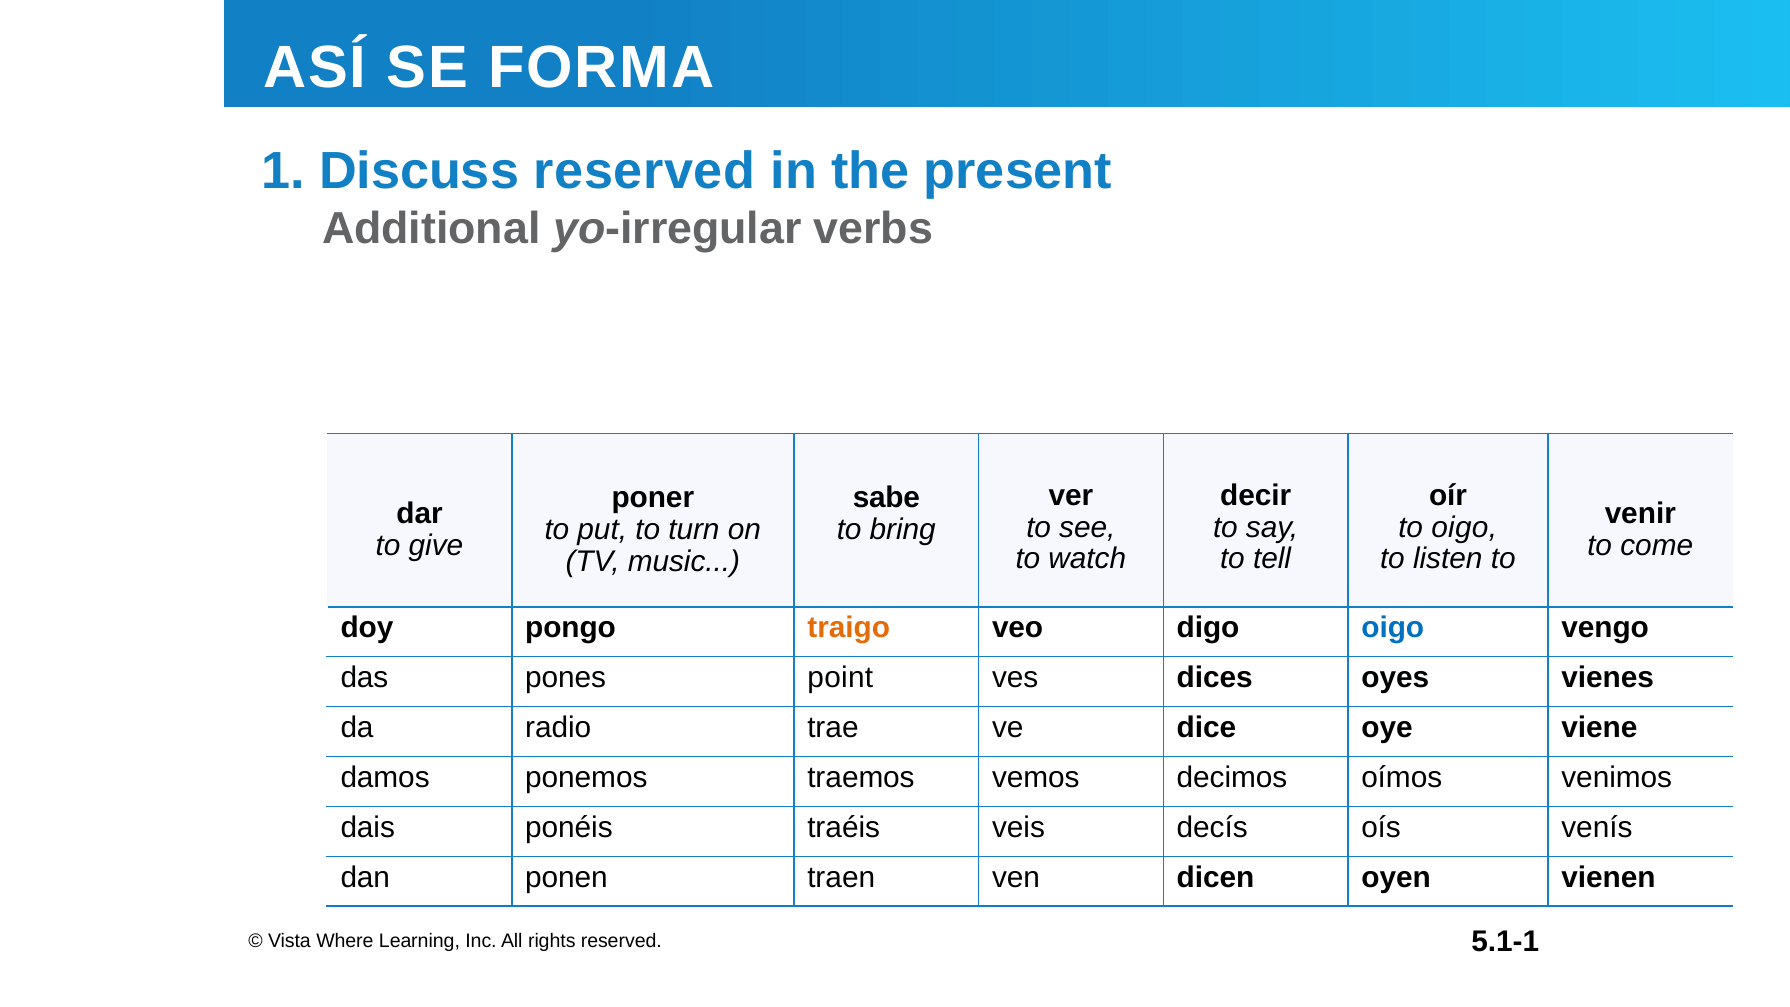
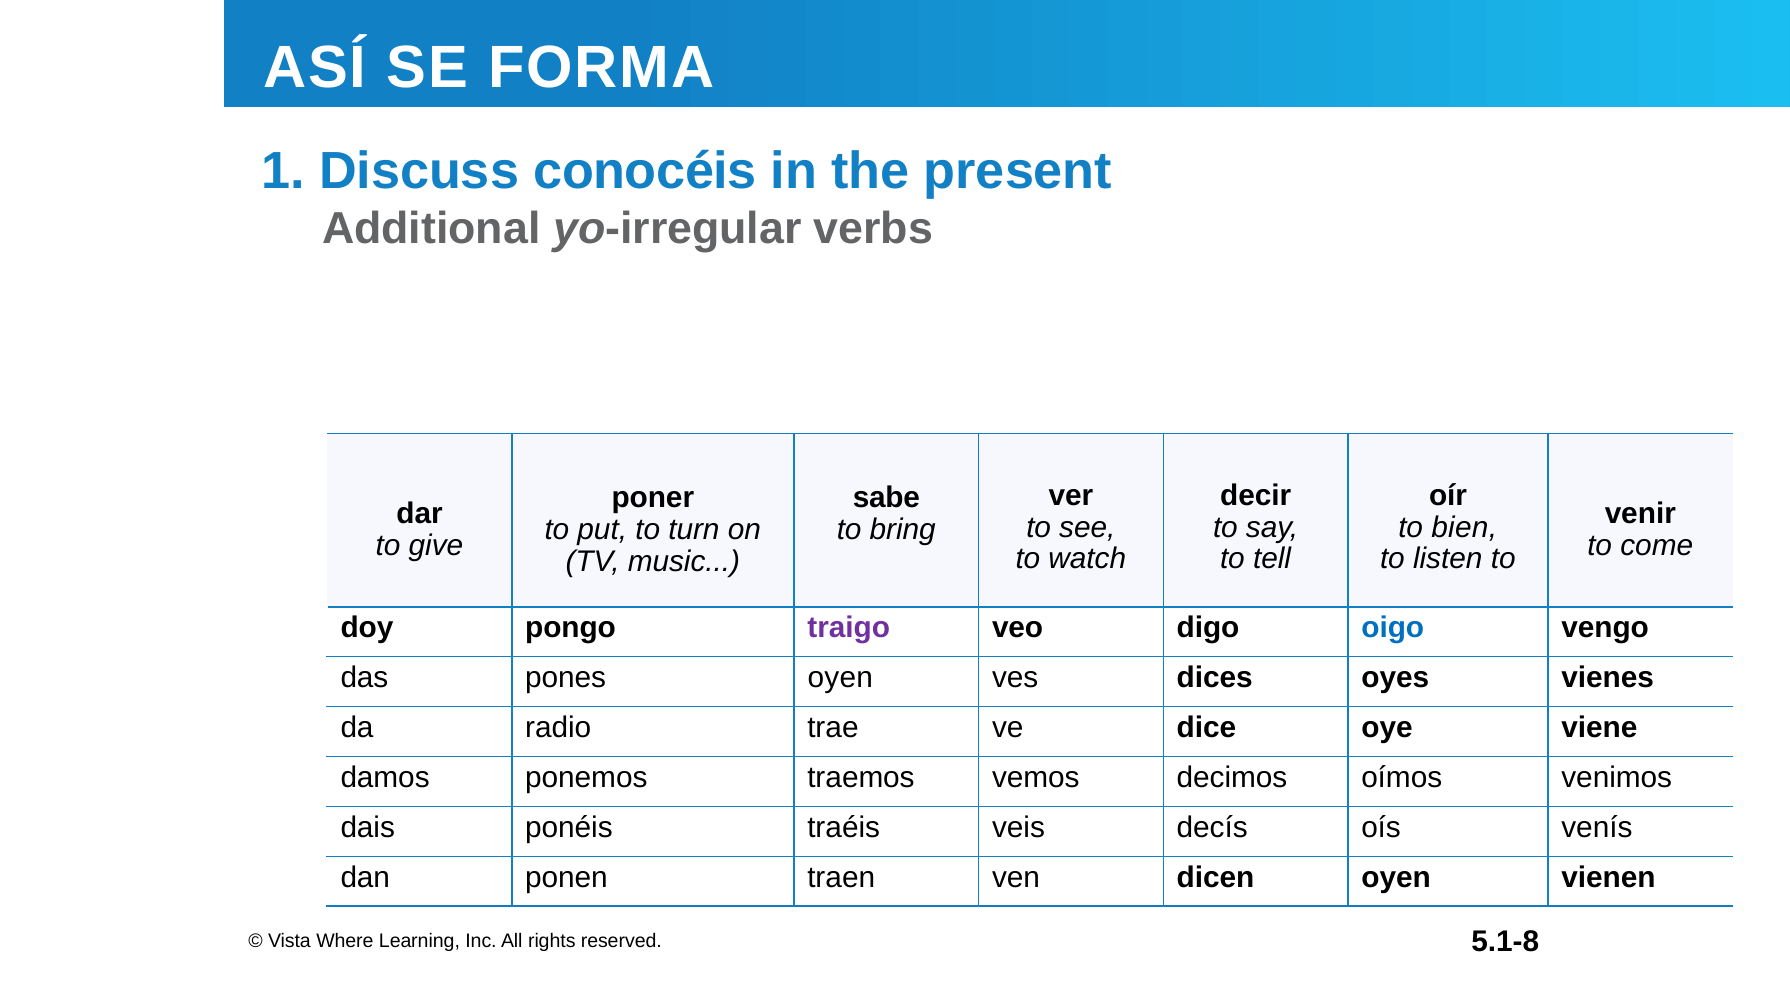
Discuss reserved: reserved -> conocéis (645, 171)
to oigo: oigo -> bien (1464, 527)
traigo colour: orange -> purple (849, 628)
pones point: point -> oyen (840, 678)
5.1-1: 5.1-1 -> 5.1-8 (1505, 942)
